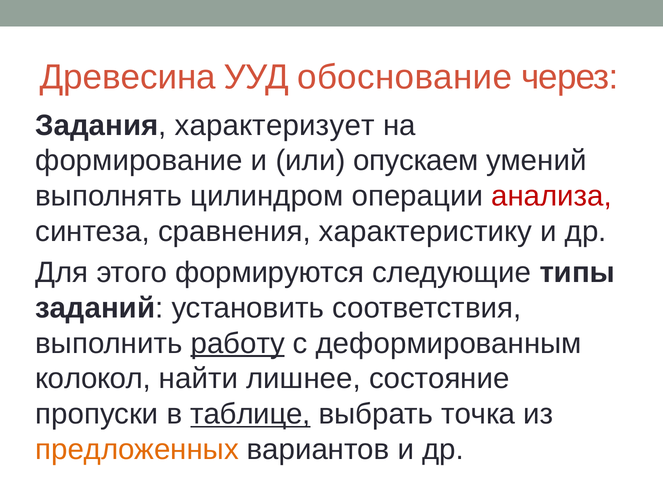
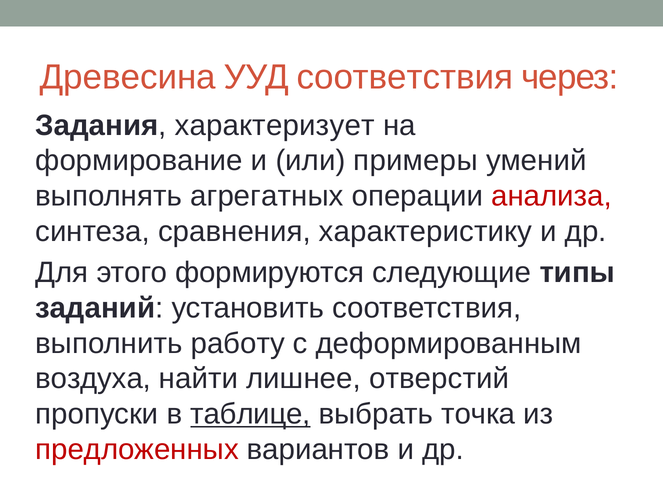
УУД обоснование: обоснование -> соответствия (405, 77)
опускаем: опускаем -> примеры (416, 161)
цилиндром: цилиндром -> агрегатных (267, 196)
работу underline: present -> none (238, 344)
колокол: колокол -> воздуха (93, 379)
состояние: состояние -> отверстий (439, 379)
предложенных colour: orange -> red (137, 450)
